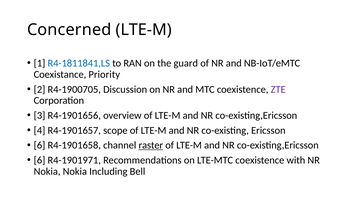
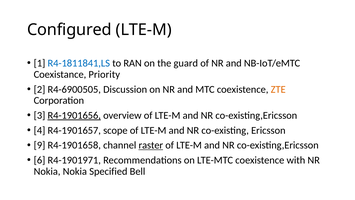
Concerned: Concerned -> Configured (69, 30)
R4-1900705: R4-1900705 -> R4-6900505 (74, 89)
ZTE colour: purple -> orange (278, 89)
R4-1901656 underline: none -> present (74, 115)
6: 6 -> 9 (40, 145)
Including: Including -> Specified (108, 171)
